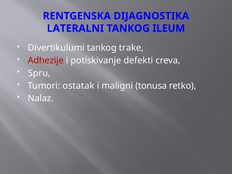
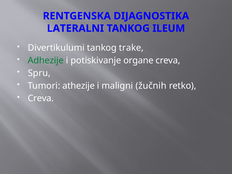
Adhezije colour: red -> green (46, 60)
defekti: defekti -> organe (138, 60)
ostatak: ostatak -> athezije (79, 86)
tonusa: tonusa -> žučnih (151, 86)
Nalaz: Nalaz -> Creva (41, 98)
